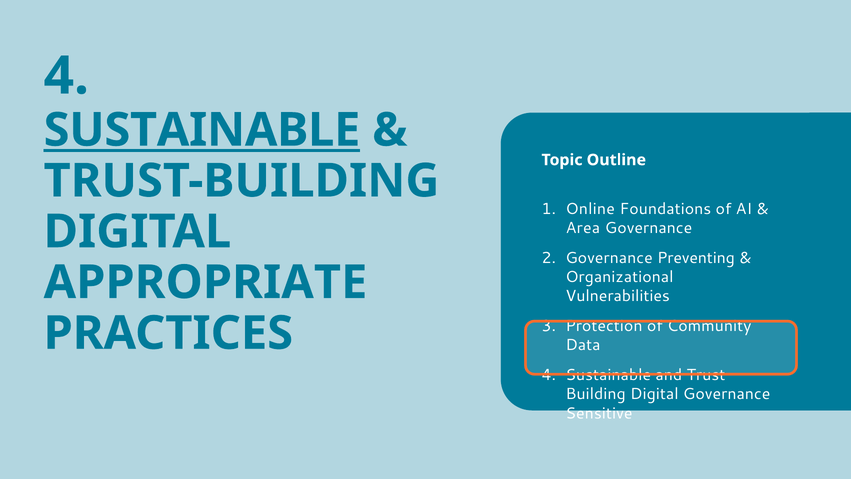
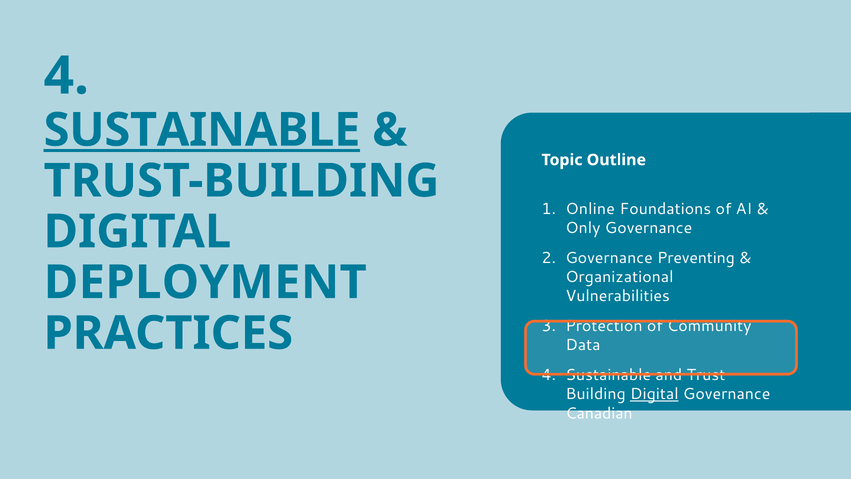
Area: Area -> Only (583, 228)
APPROPRIATE: APPROPRIATE -> DEPLOYMENT (205, 282)
Digital underline: none -> present (654, 394)
Sensitive: Sensitive -> Canadian (599, 413)
